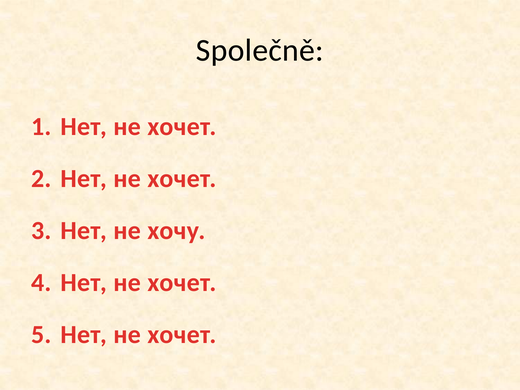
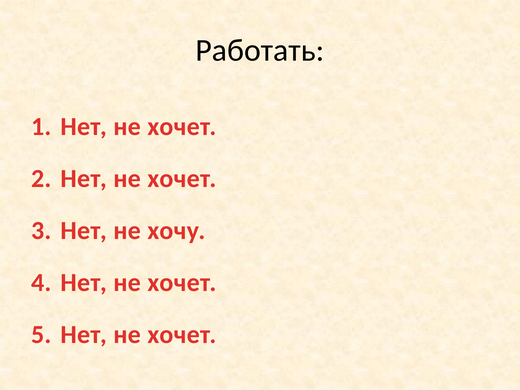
Společně: Společně -> Работать (260, 50)
